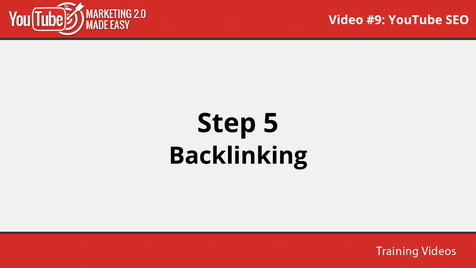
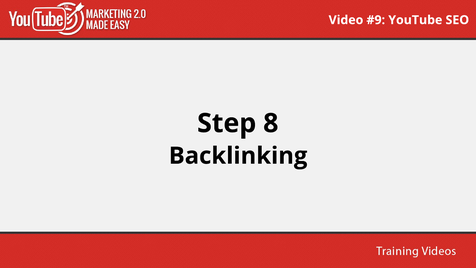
5: 5 -> 8 (271, 123)
